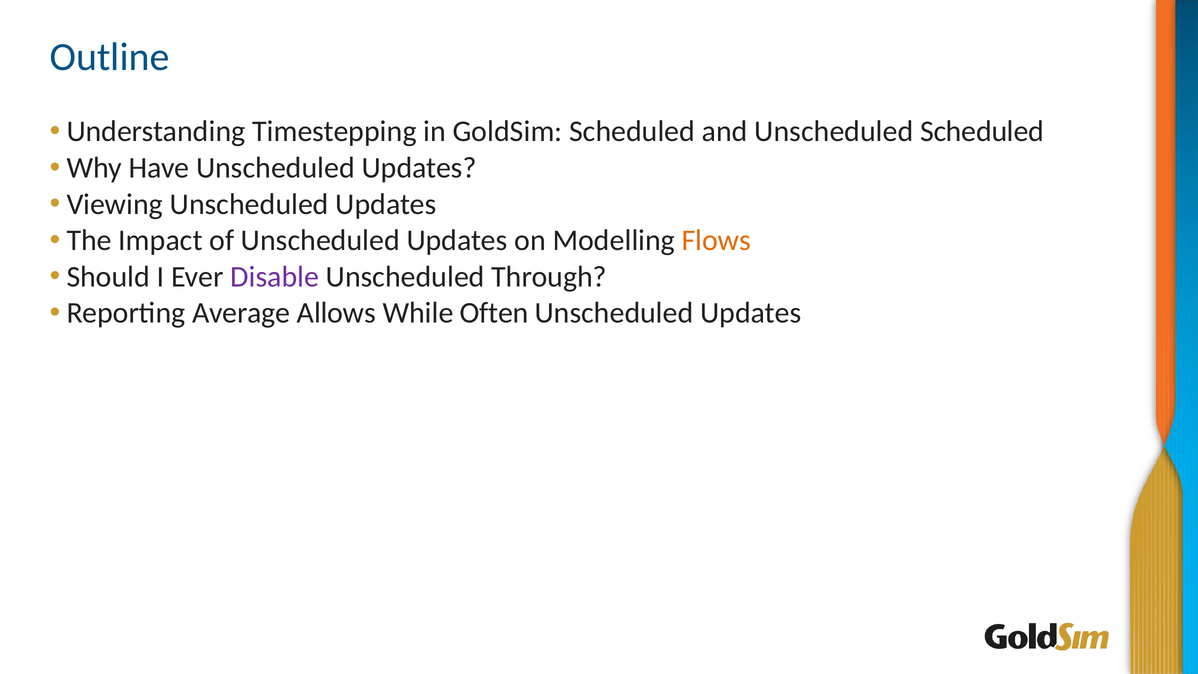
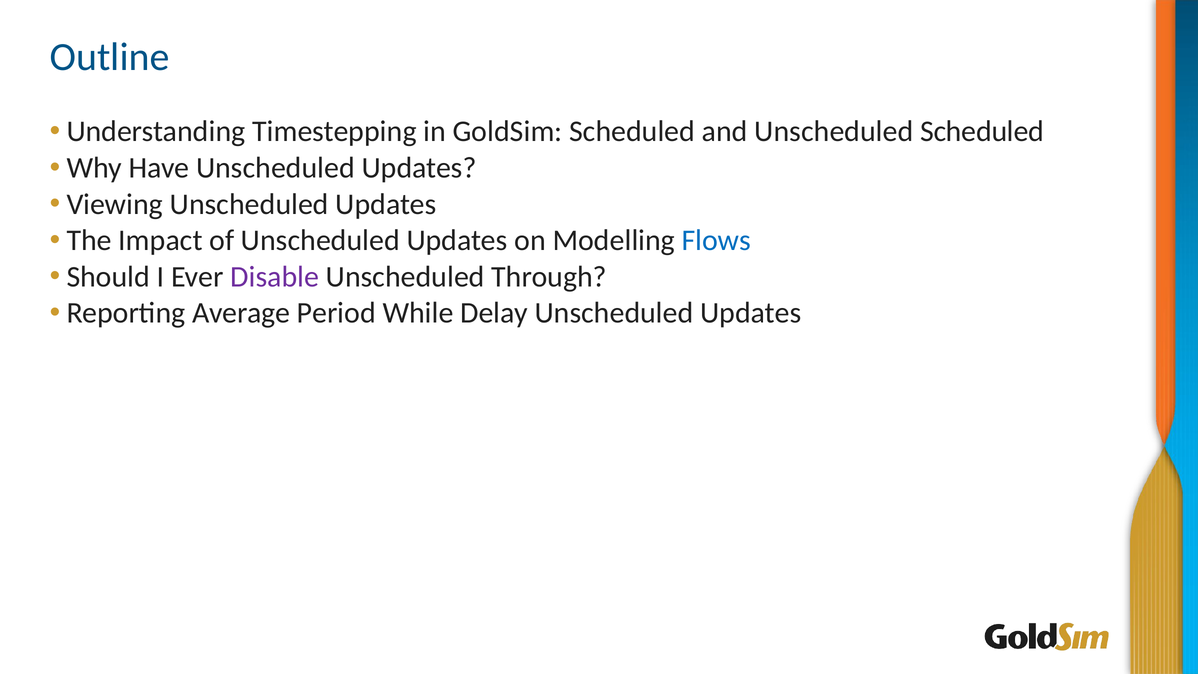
Flows colour: orange -> blue (716, 240)
Allows: Allows -> Period (336, 313)
Often: Often -> Delay (494, 313)
